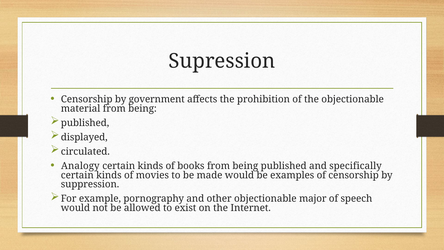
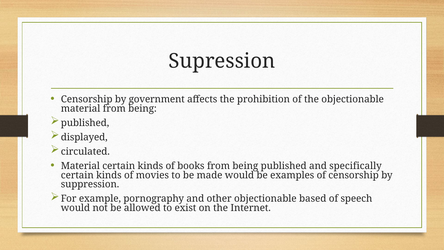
Analogy: Analogy -> Material (80, 166)
major: major -> based (313, 199)
